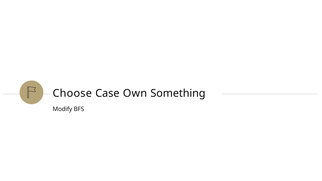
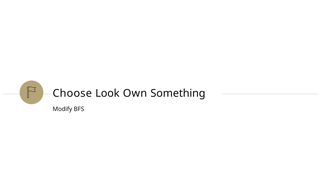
Case: Case -> Look (107, 94)
